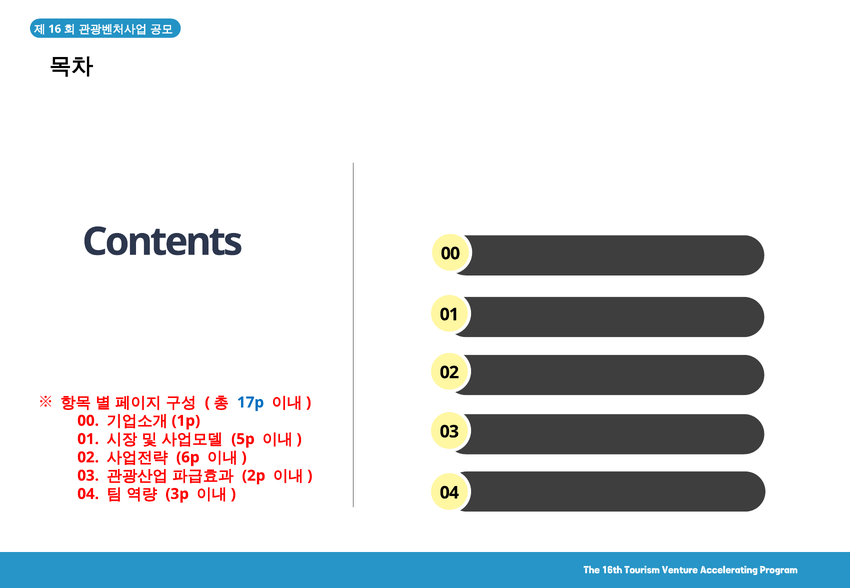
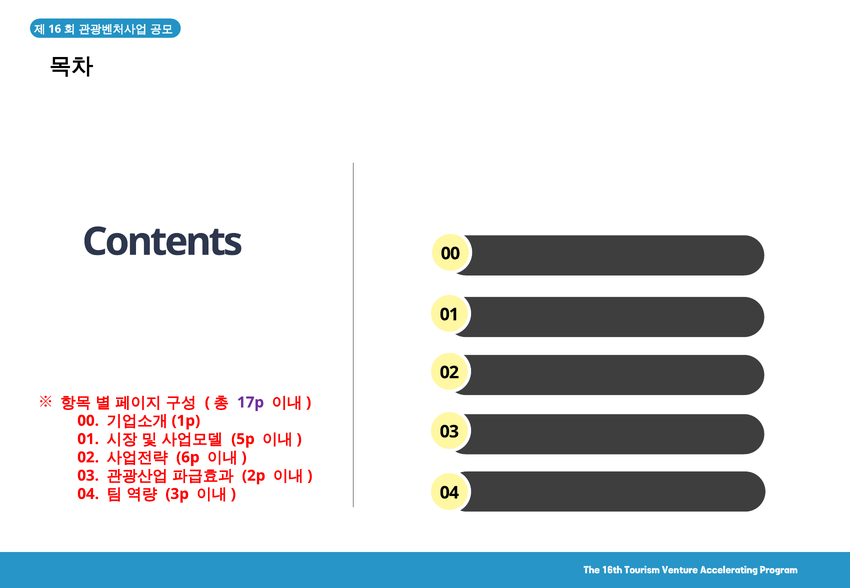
17p colour: blue -> purple (251, 403)
